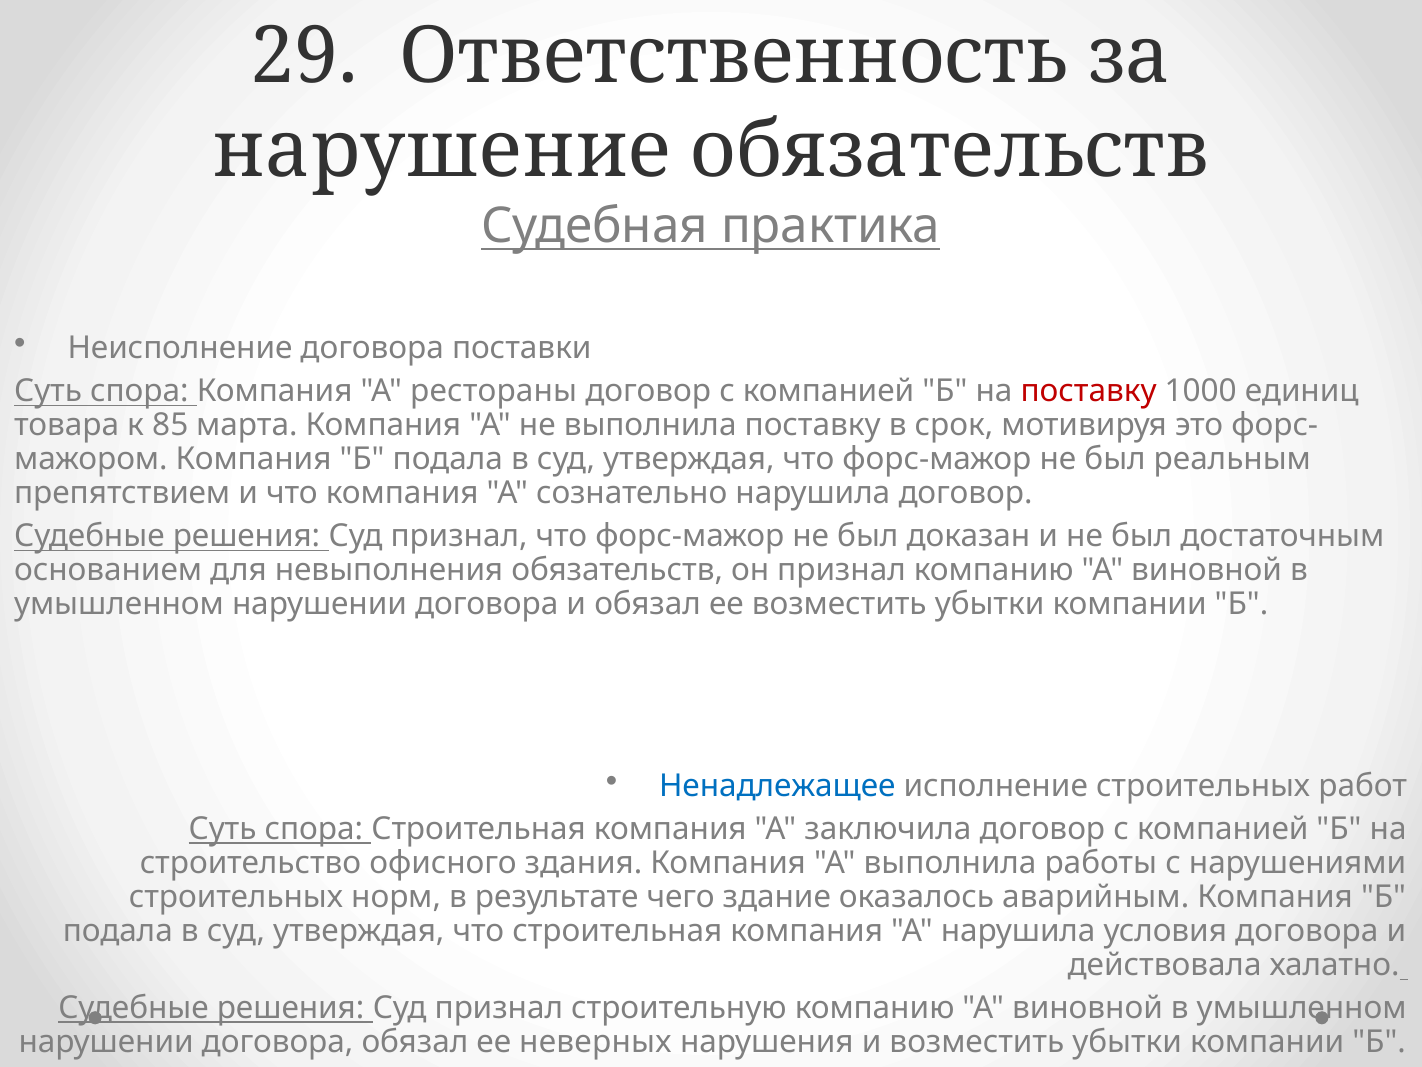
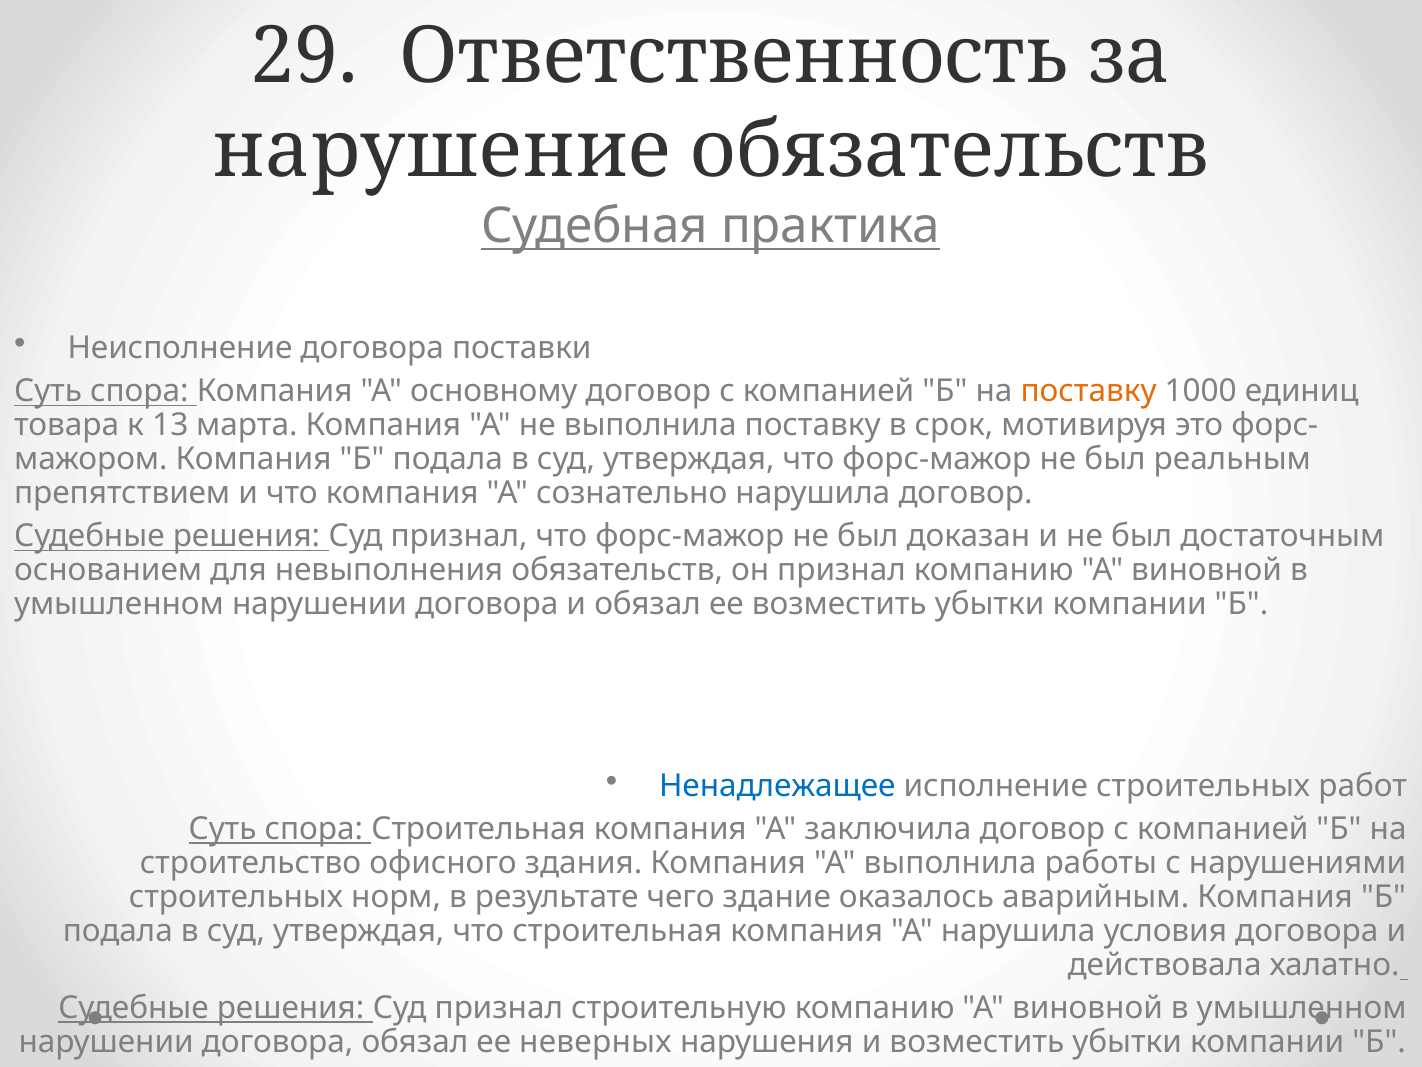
рестораны: рестораны -> основному (494, 391)
поставку colour: red -> orange (1089, 391)
85: 85 -> 13 (170, 425)
